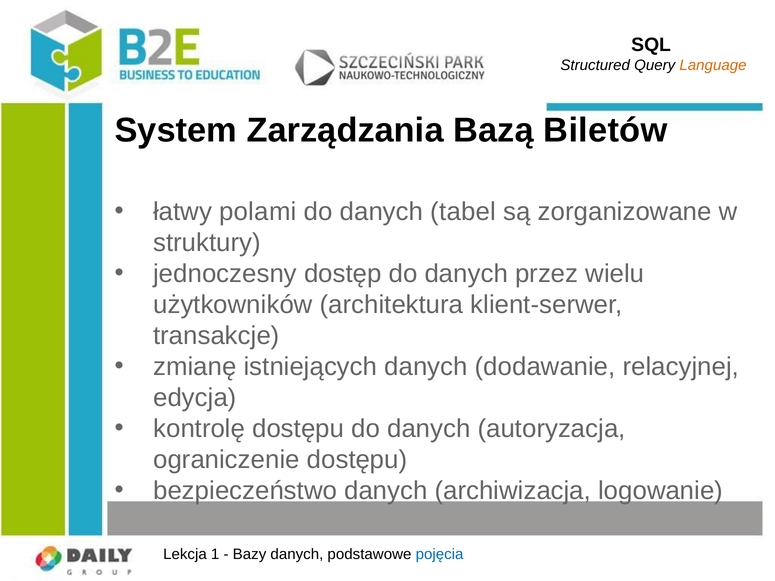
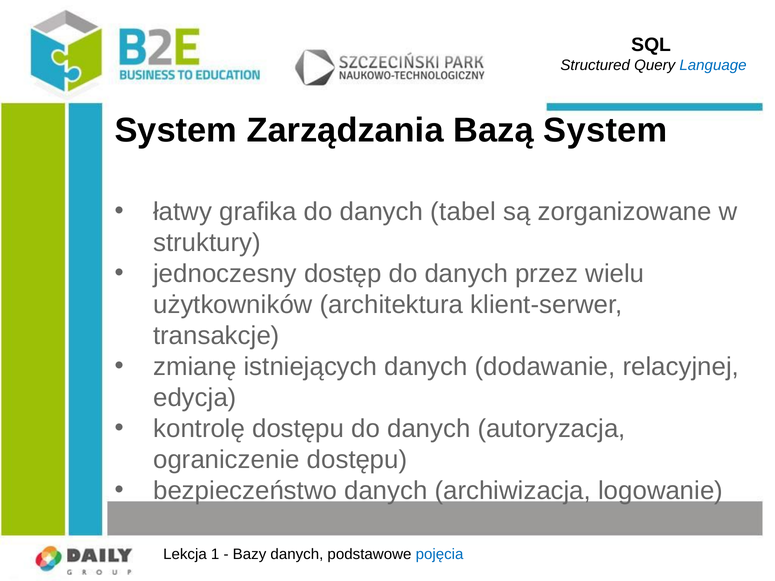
Language colour: orange -> blue (713, 65)
Bazą Biletów: Biletów -> System (605, 130)
polami: polami -> grafika (258, 212)
